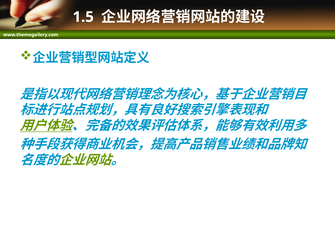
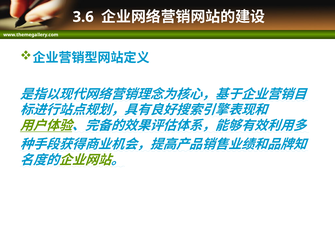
1.5: 1.5 -> 3.6 (83, 17)
